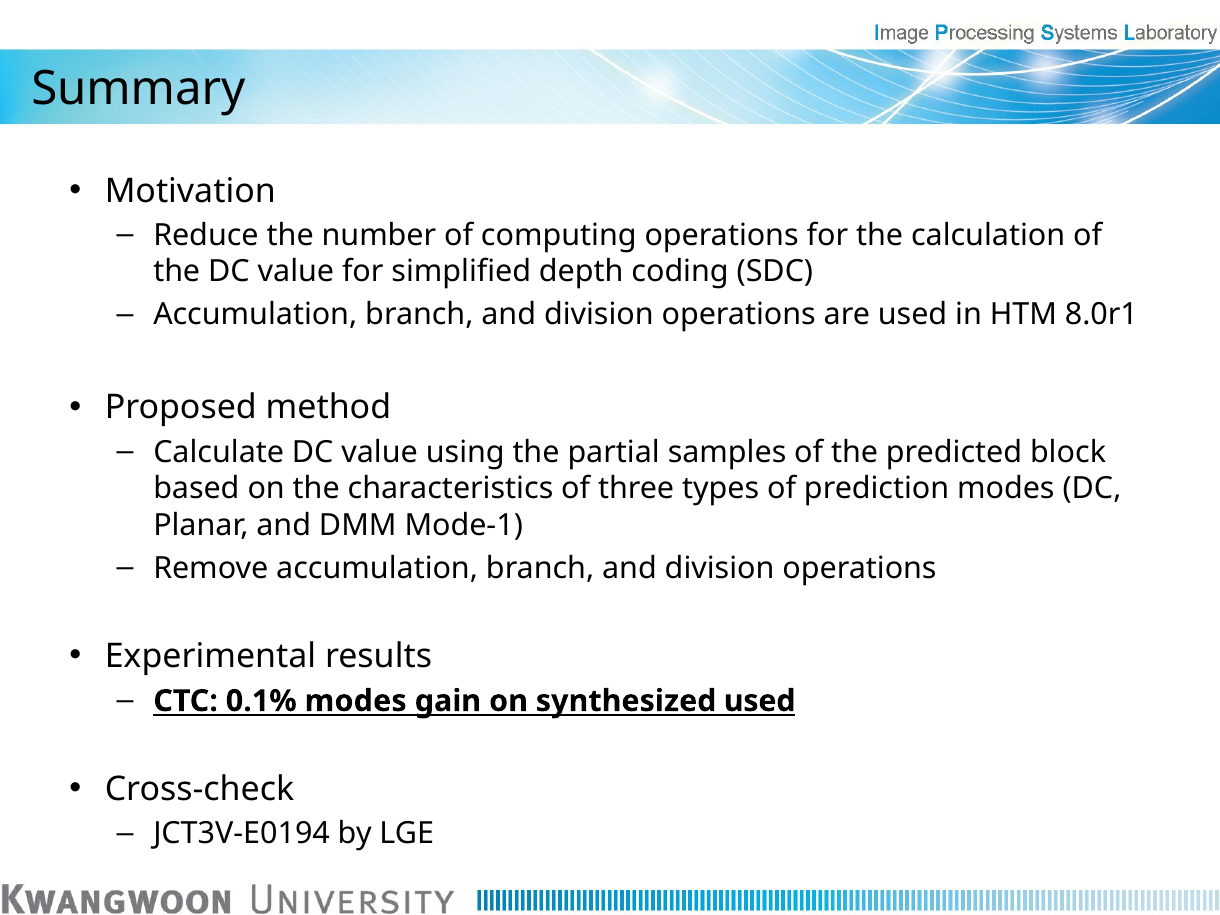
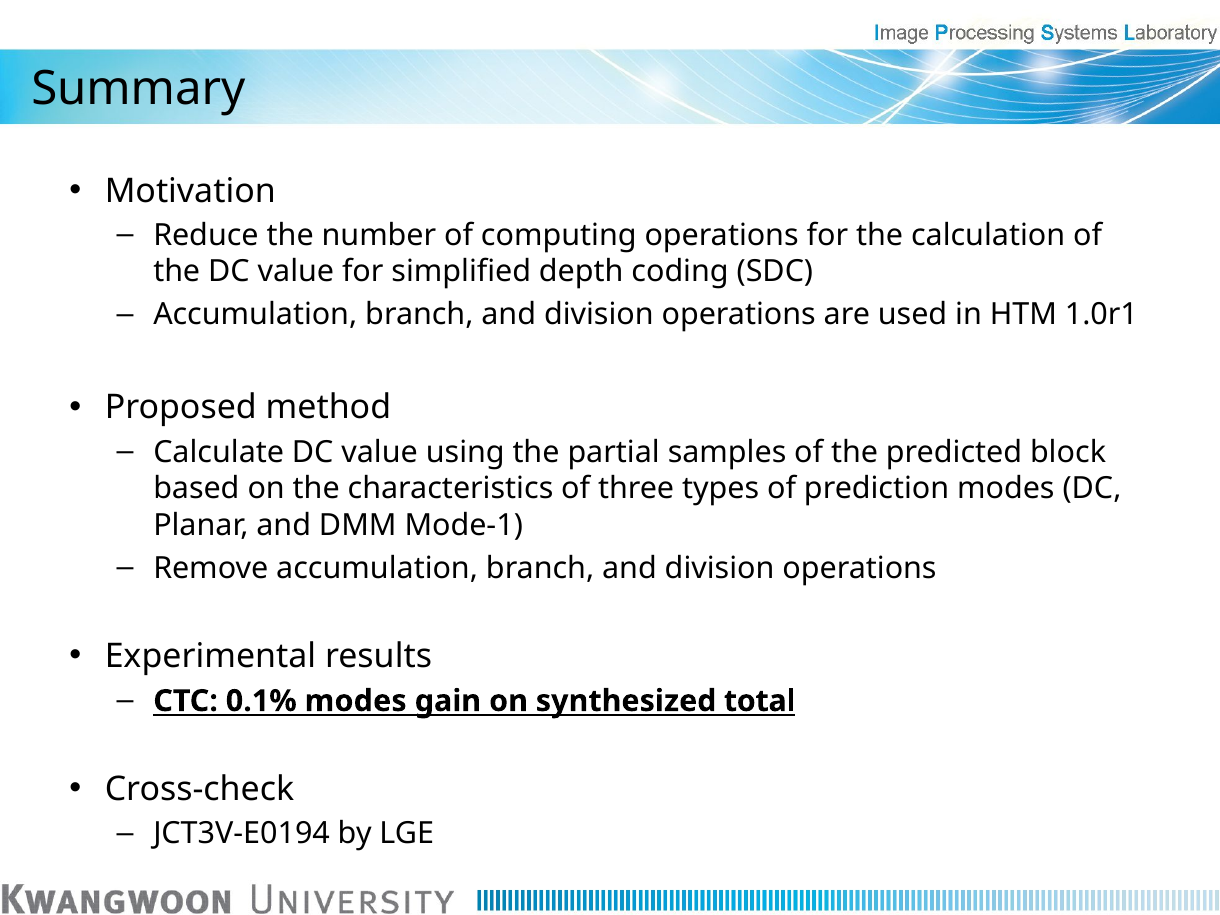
8.0r1: 8.0r1 -> 1.0r1 (1101, 315)
synthesized used: used -> total (760, 701)
